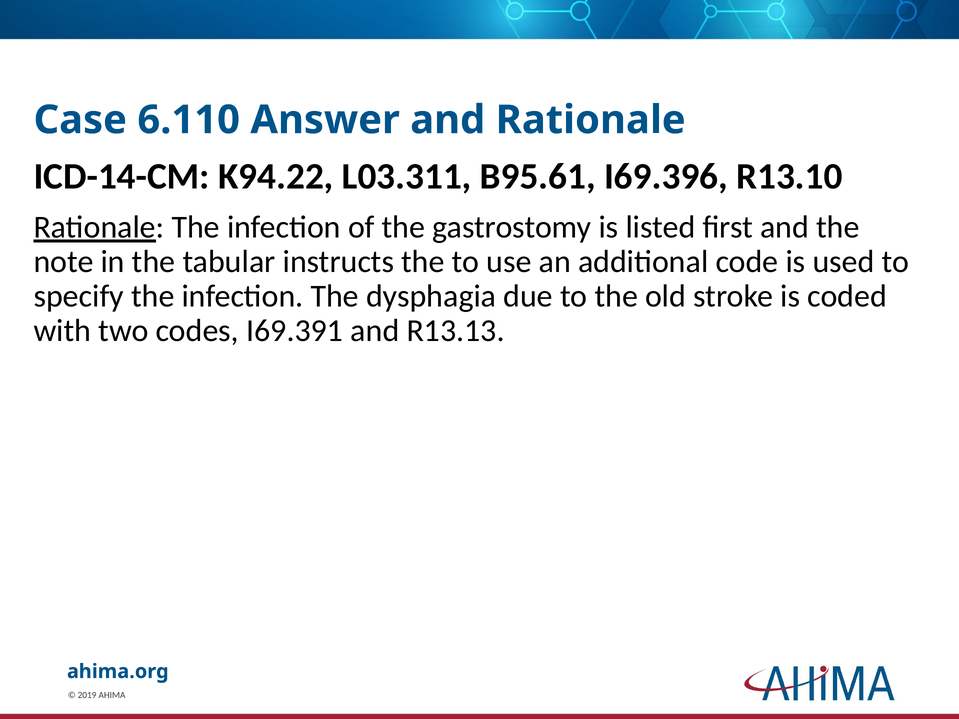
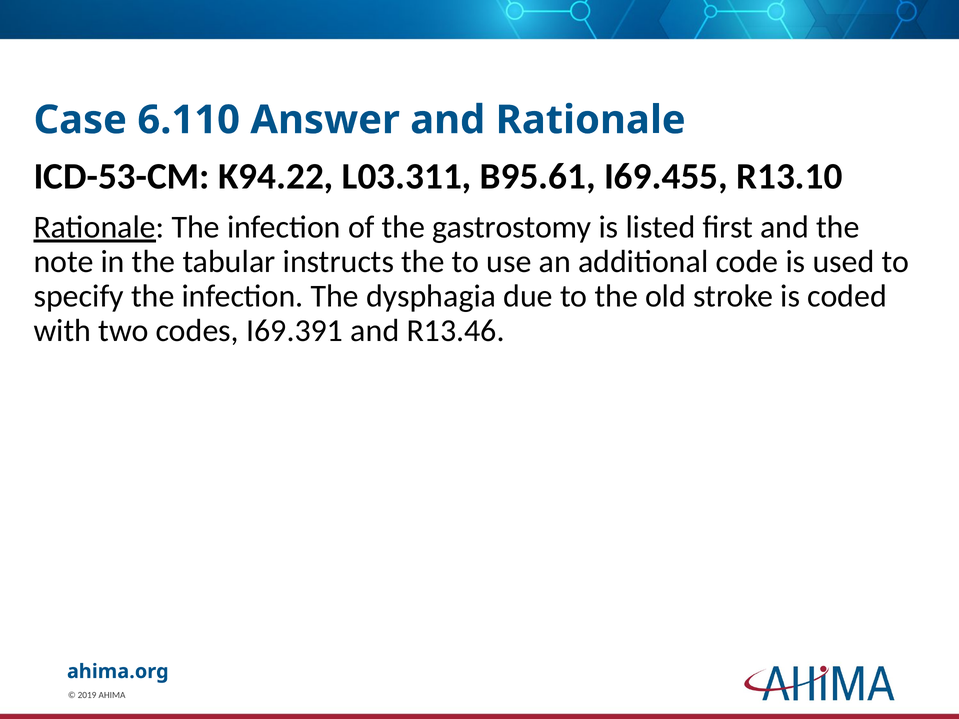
ICD-14-CM: ICD-14-CM -> ICD-53-CM (122, 177)
I69.396: I69.396 -> I69.455 (666, 177)
R13.13: R13.13 -> R13.46 (456, 331)
